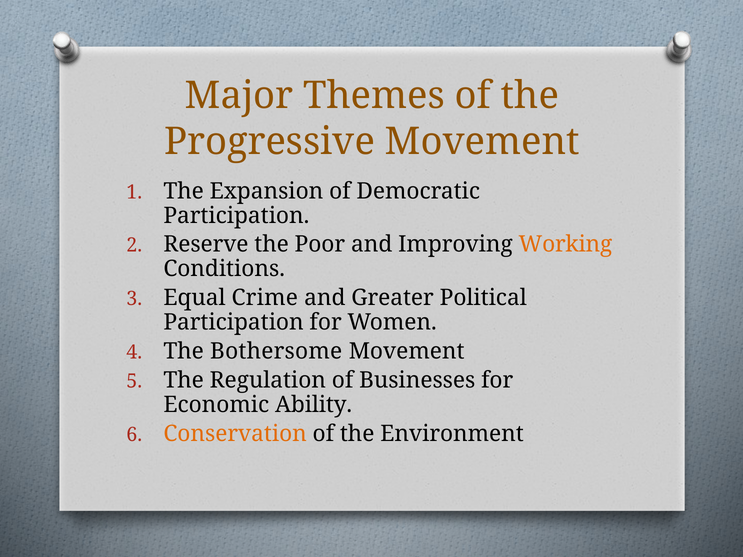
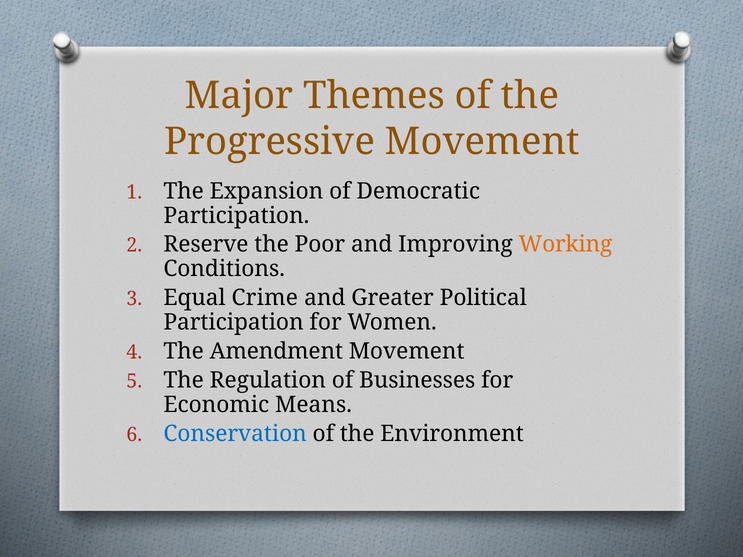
Bothersome: Bothersome -> Amendment (276, 352)
Ability: Ability -> Means (314, 405)
Conservation colour: orange -> blue (235, 434)
